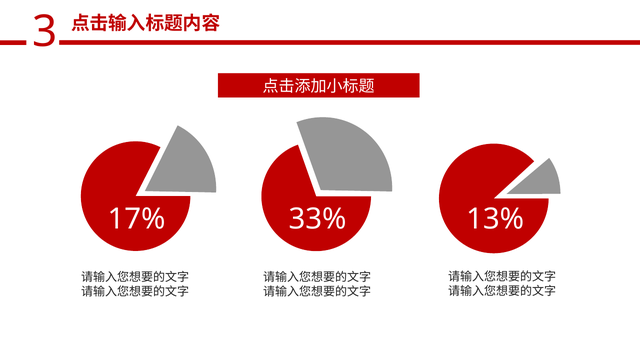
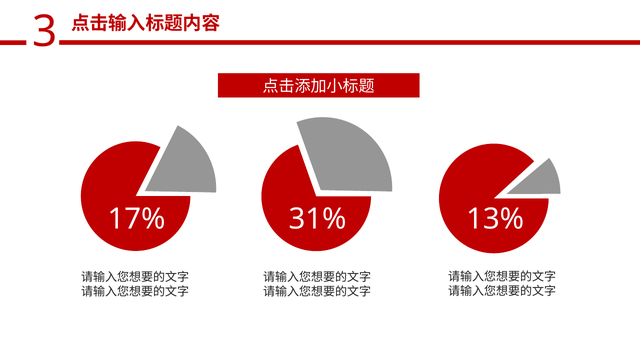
33%: 33% -> 31% (317, 219)
